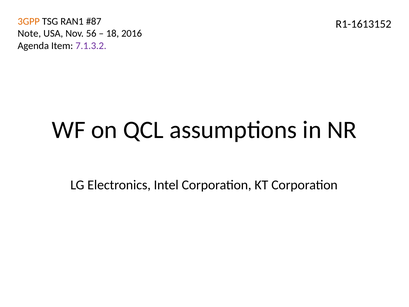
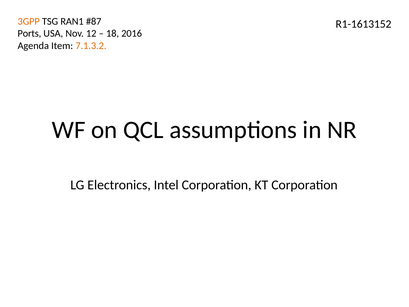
Note: Note -> Ports (29, 34)
56: 56 -> 12 (91, 34)
7.1.3.2 colour: purple -> orange (91, 46)
